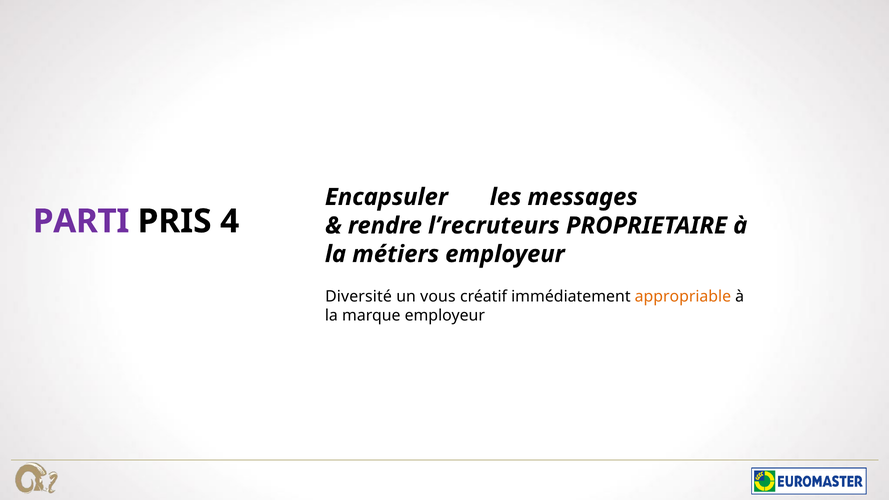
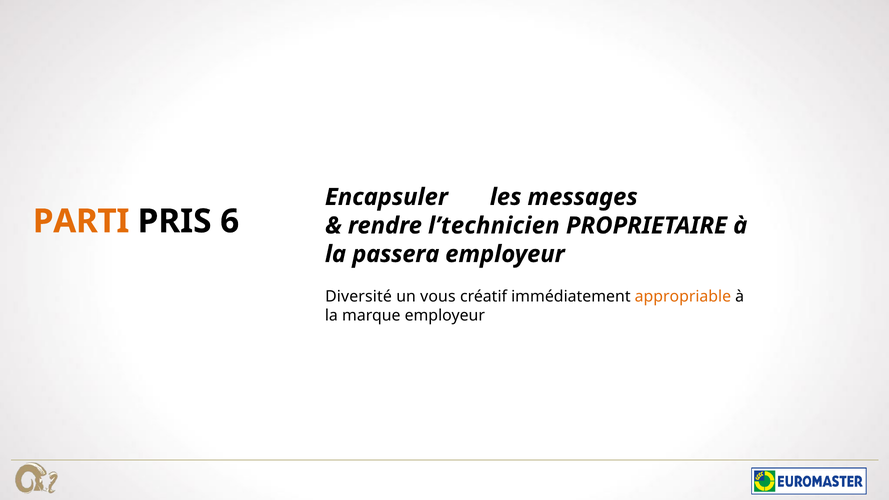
PARTI colour: purple -> orange (81, 221)
4: 4 -> 6 (230, 221)
l’recruteurs: l’recruteurs -> l’technicien (494, 226)
métiers: métiers -> passera (396, 254)
